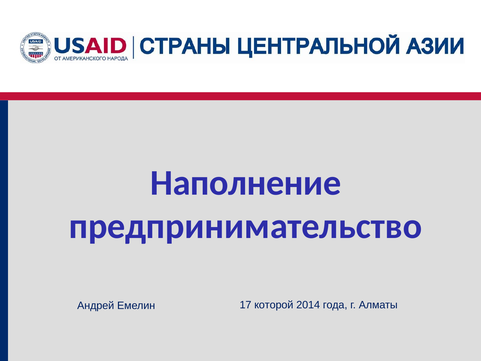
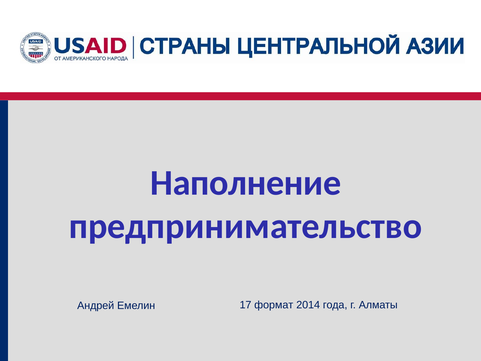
которой: которой -> формат (274, 305)
